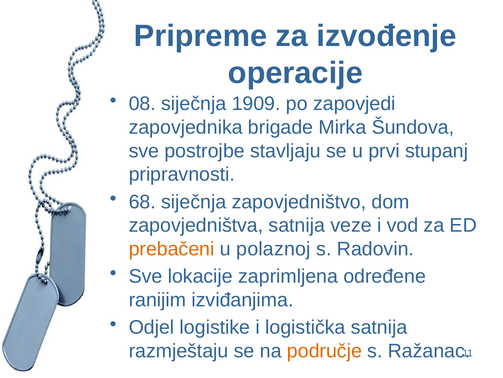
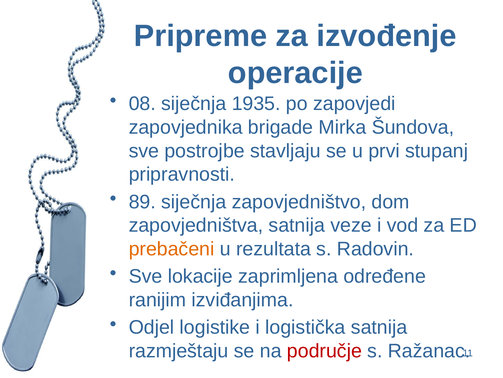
1909: 1909 -> 1935 (256, 104)
68: 68 -> 89 (142, 202)
polaznoj: polaznoj -> rezultata (274, 248)
područje colour: orange -> red (324, 350)
